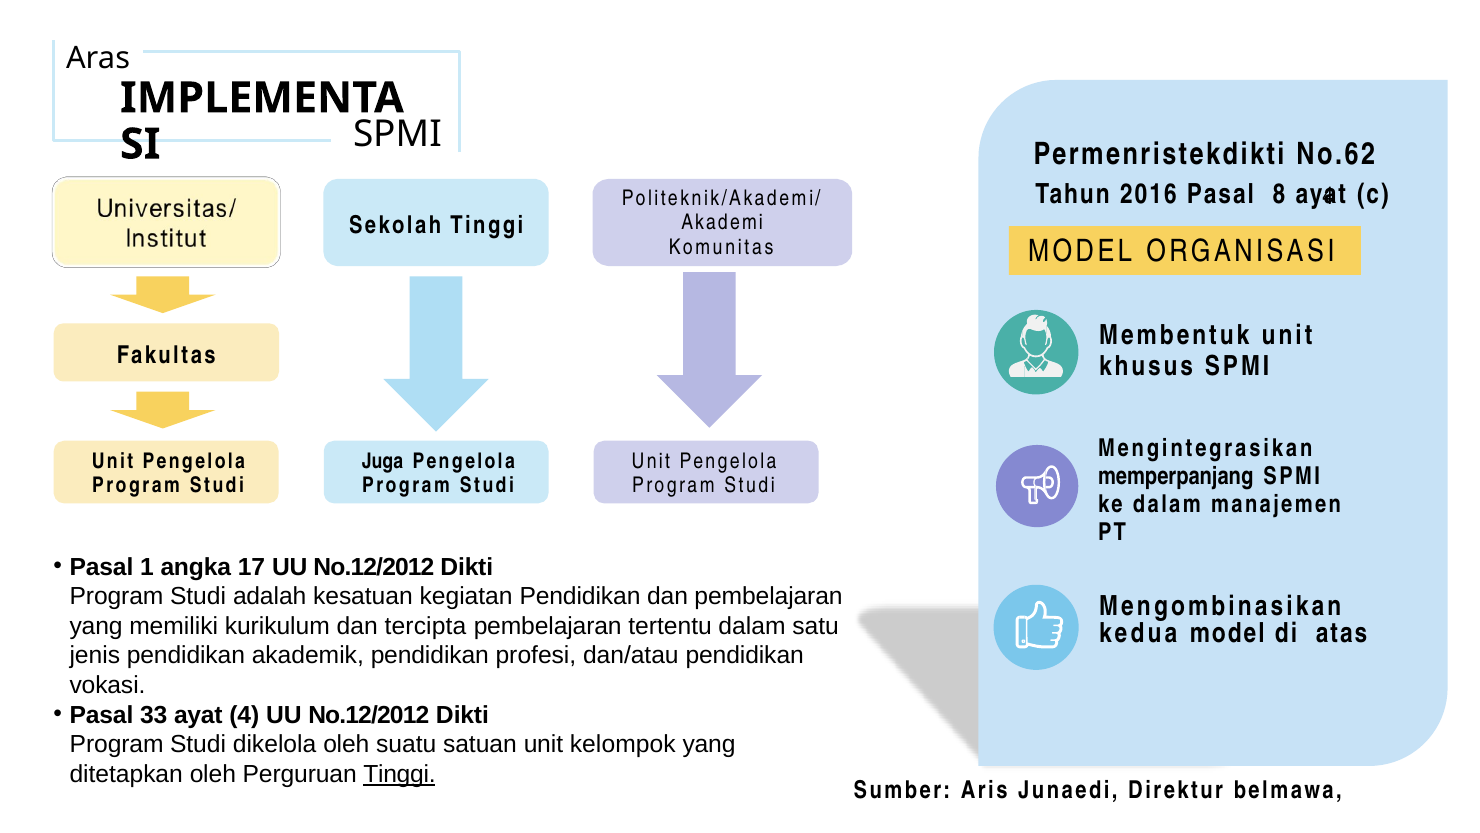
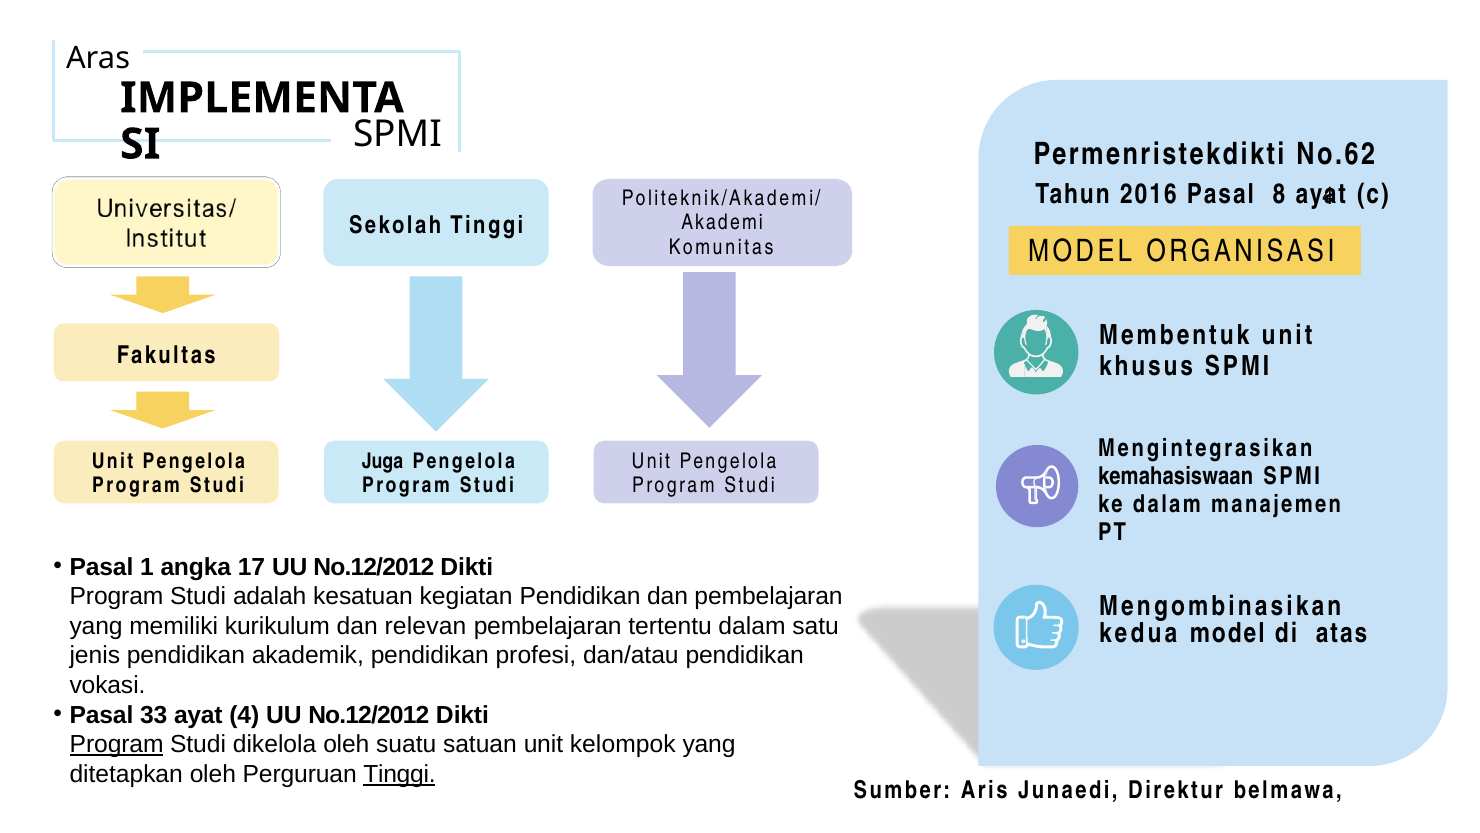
memperpanjang: memperpanjang -> kemahasiswaan (1176, 476)
tercipta: tercipta -> relevan (425, 626)
Program underline: none -> present (117, 744)
